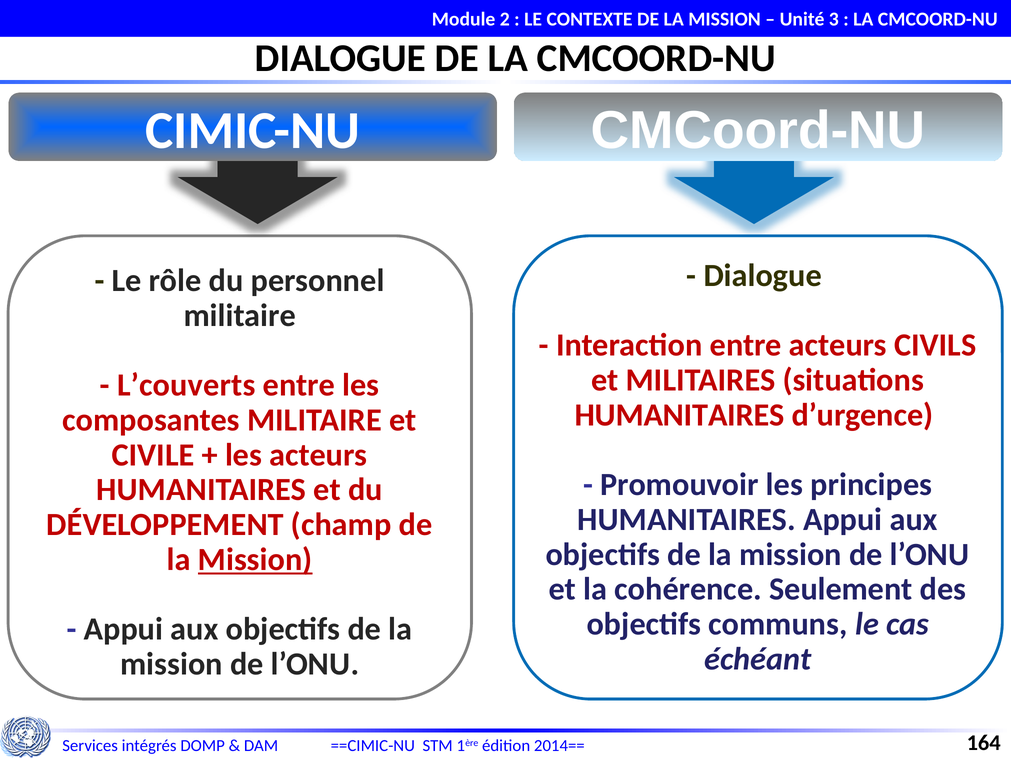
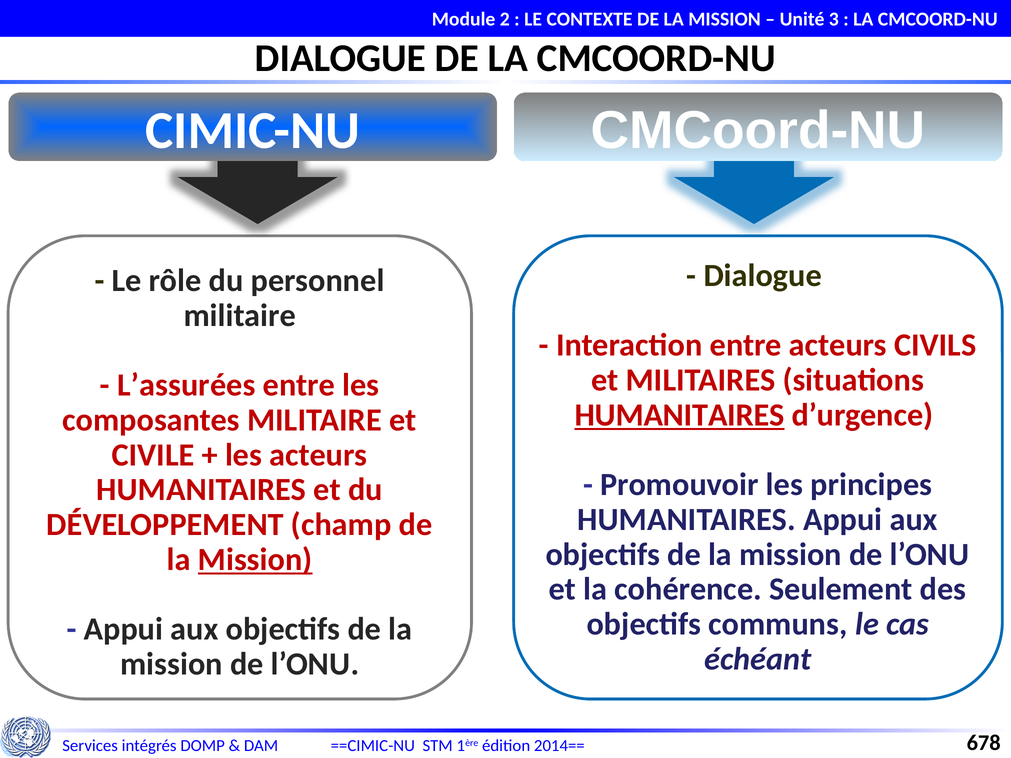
L’couverts: L’couverts -> L’assurées (186, 385)
HUMANITAIRES underline: none -> present (680, 415)
164: 164 -> 678 (984, 743)
